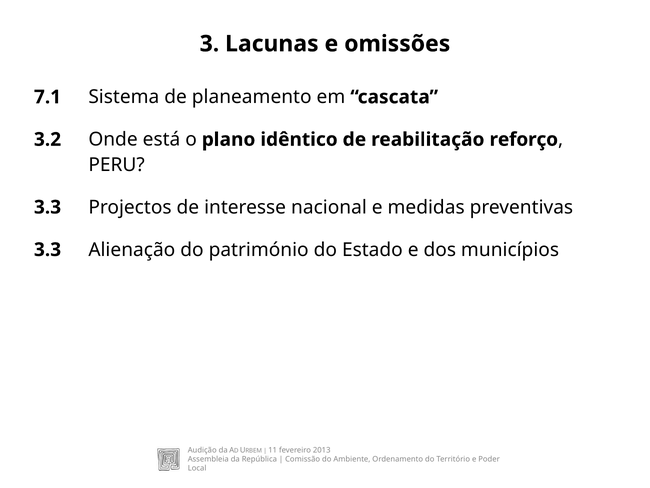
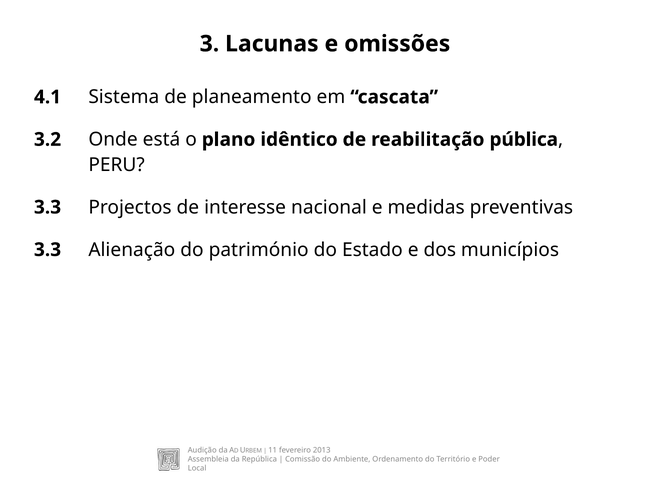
7.1: 7.1 -> 4.1 (48, 97)
reforço: reforço -> pública (524, 139)
